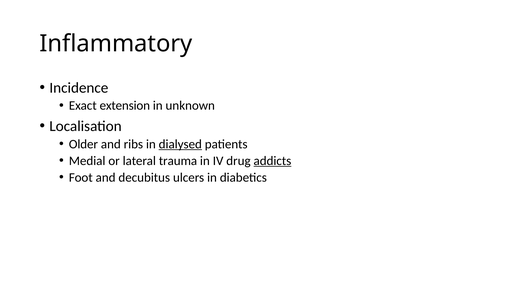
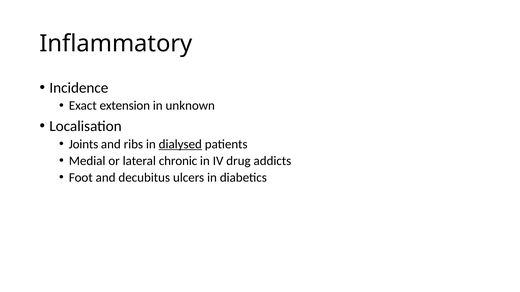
Older: Older -> Joints (83, 144)
trauma: trauma -> chronic (178, 161)
addicts underline: present -> none (272, 161)
